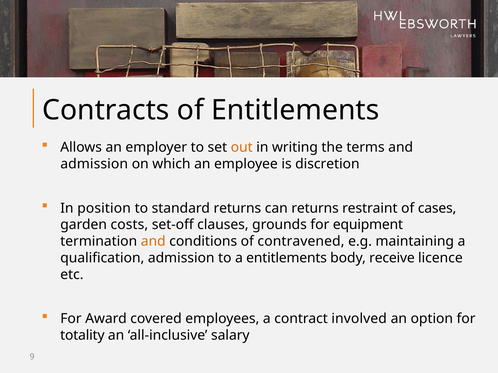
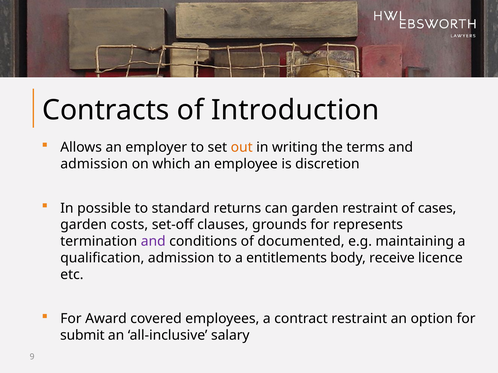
of Entitlements: Entitlements -> Introduction (295, 110)
position: position -> possible (104, 208)
can returns: returns -> garden (315, 208)
equipment: equipment -> represents (368, 225)
and colour: orange -> purple (153, 242)
contravened: contravened -> documented (301, 242)
contract involved: involved -> restraint (359, 319)
totality: totality -> submit (82, 336)
